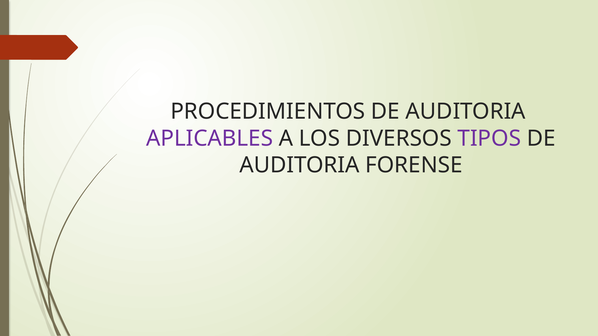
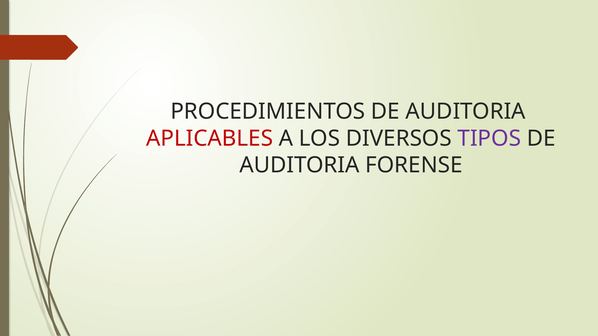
APLICABLES colour: purple -> red (210, 139)
